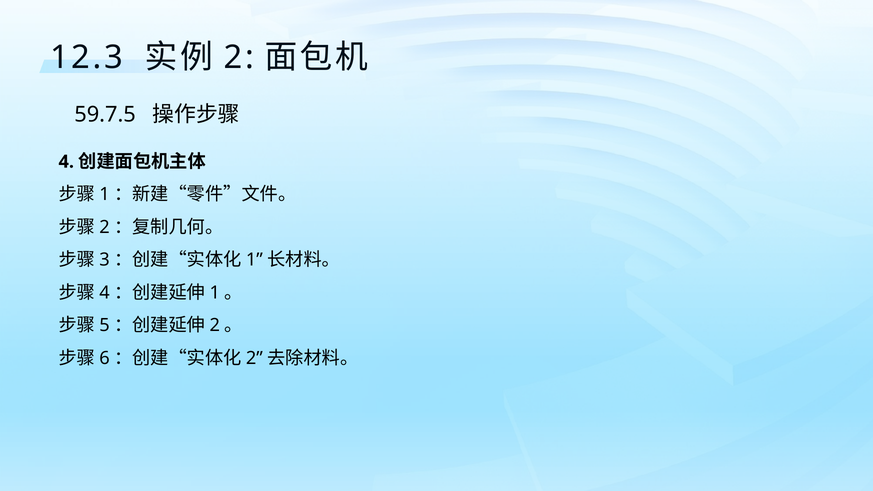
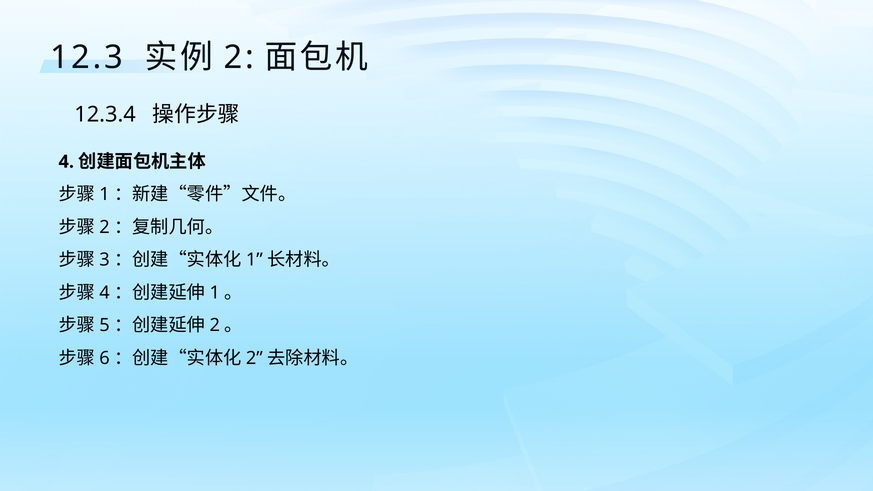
59.7.5: 59.7.5 -> 12.3.4 (105, 114)
